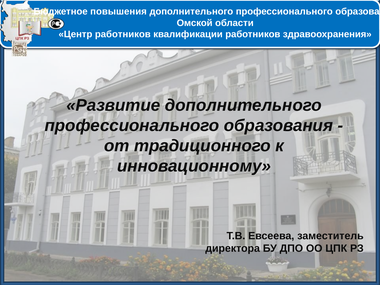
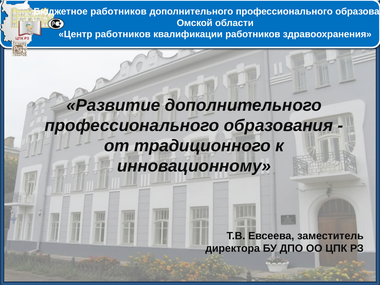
Бюджетное повышения: повышения -> работников (119, 12)
